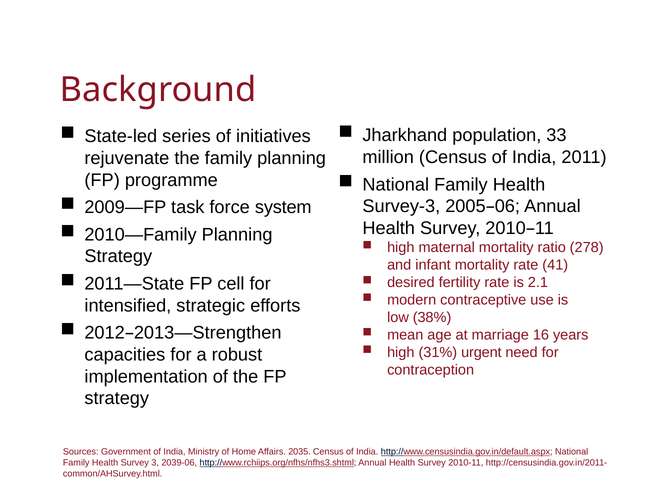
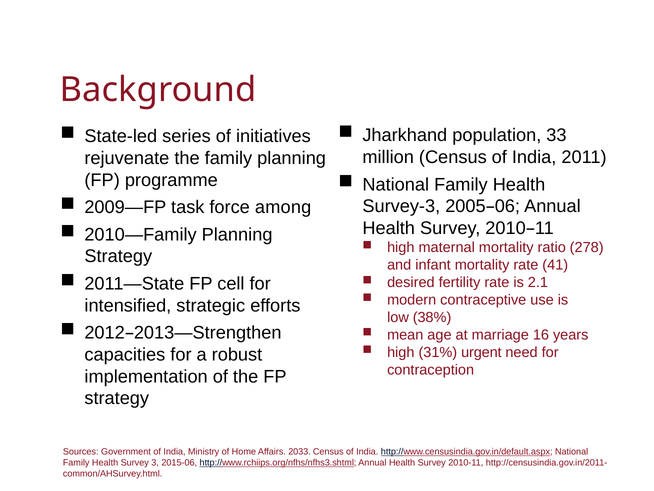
system: system -> among (283, 207)
2035: 2035 -> 2033 (299, 451)
2039-06: 2039-06 -> 2015-06 (179, 462)
